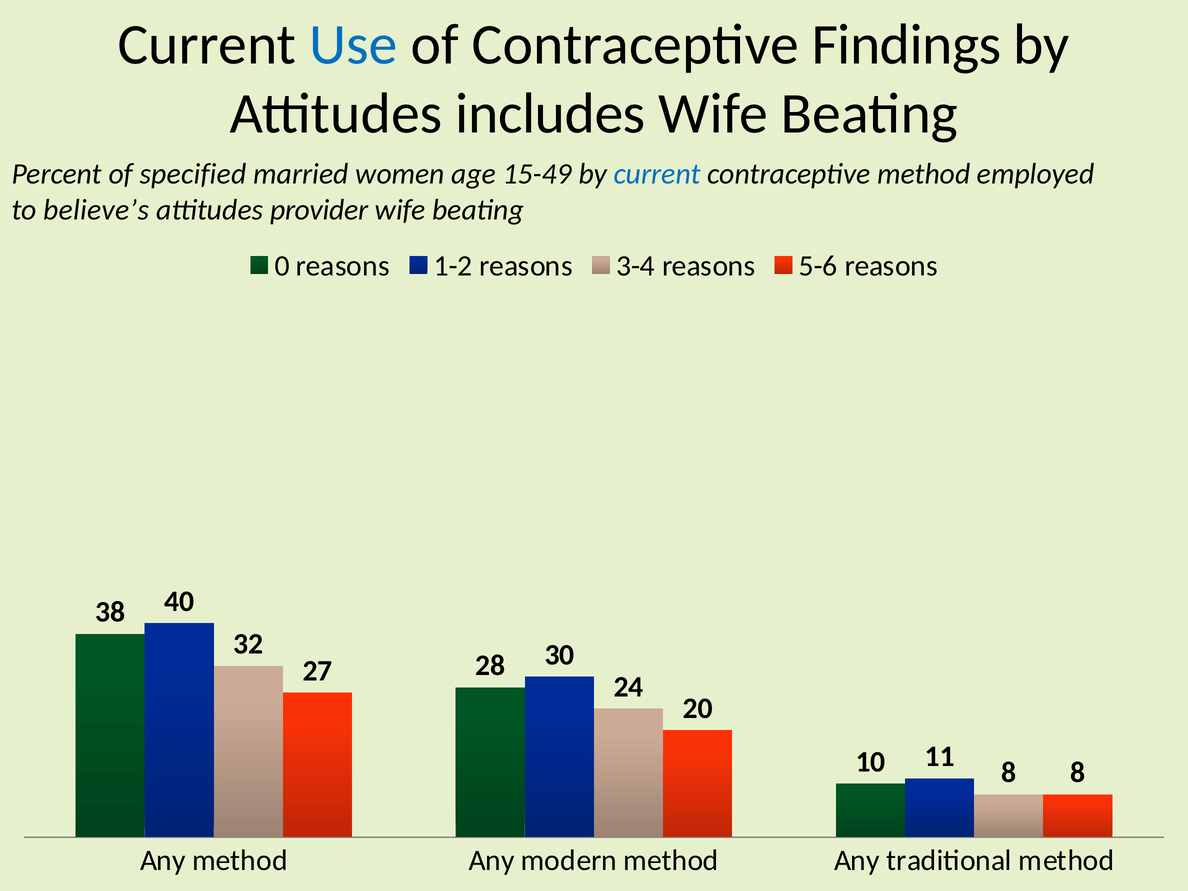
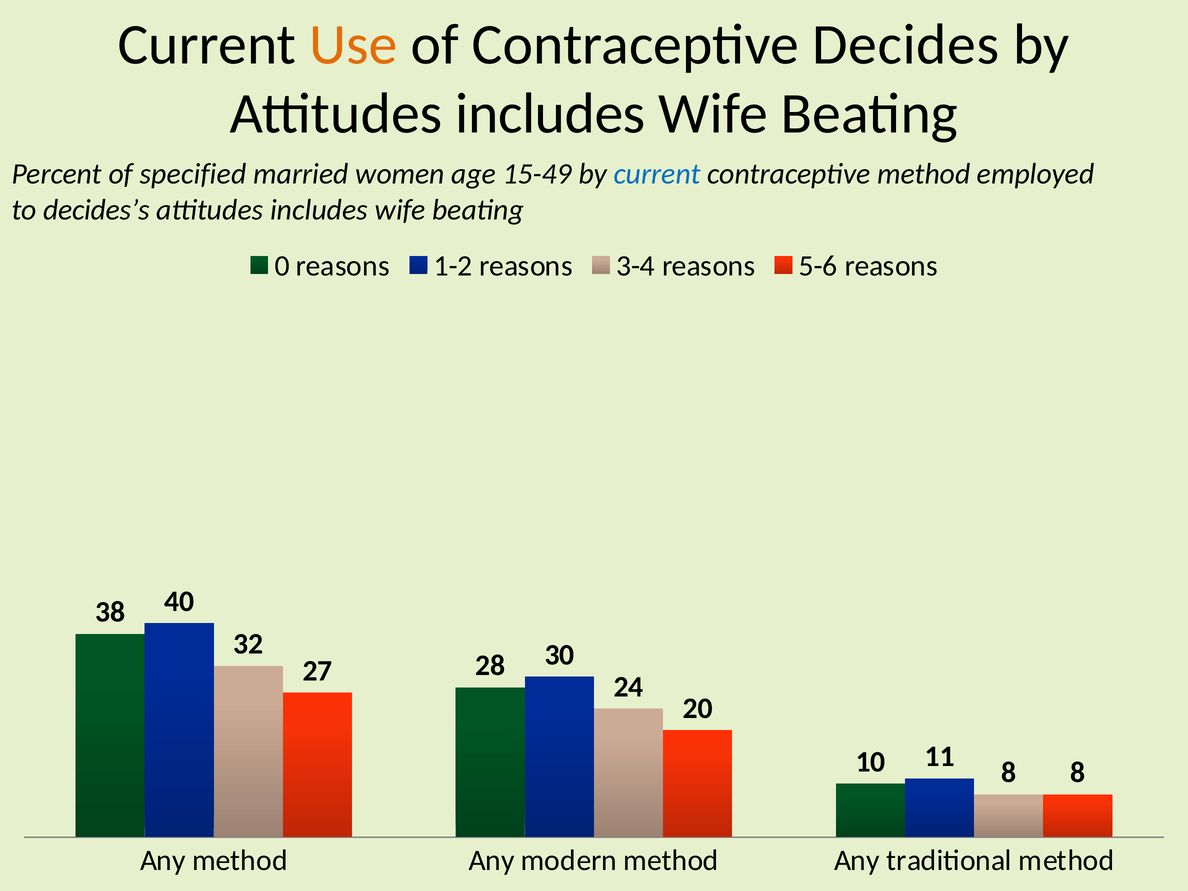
Use colour: blue -> orange (354, 45)
Findings: Findings -> Decides (906, 45)
believe’s: believe’s -> decides’s (96, 210)
provider: provider -> includes (319, 210)
